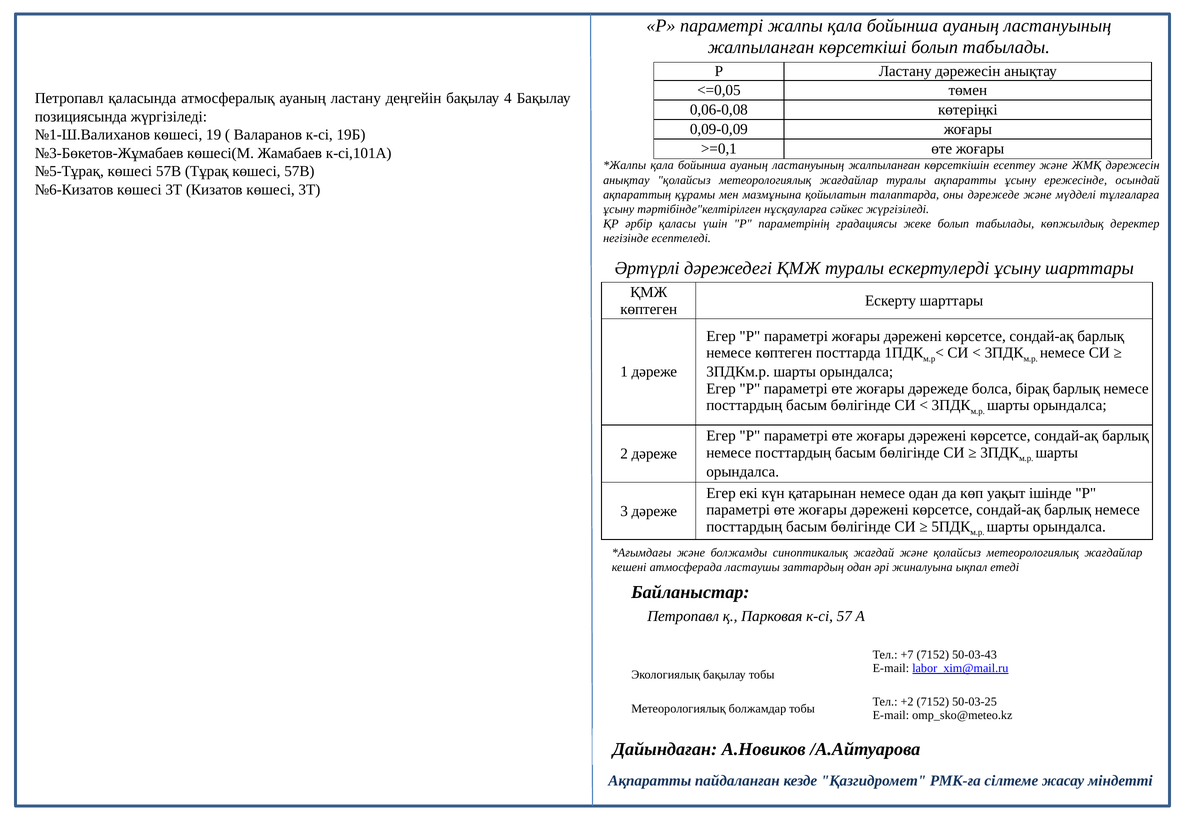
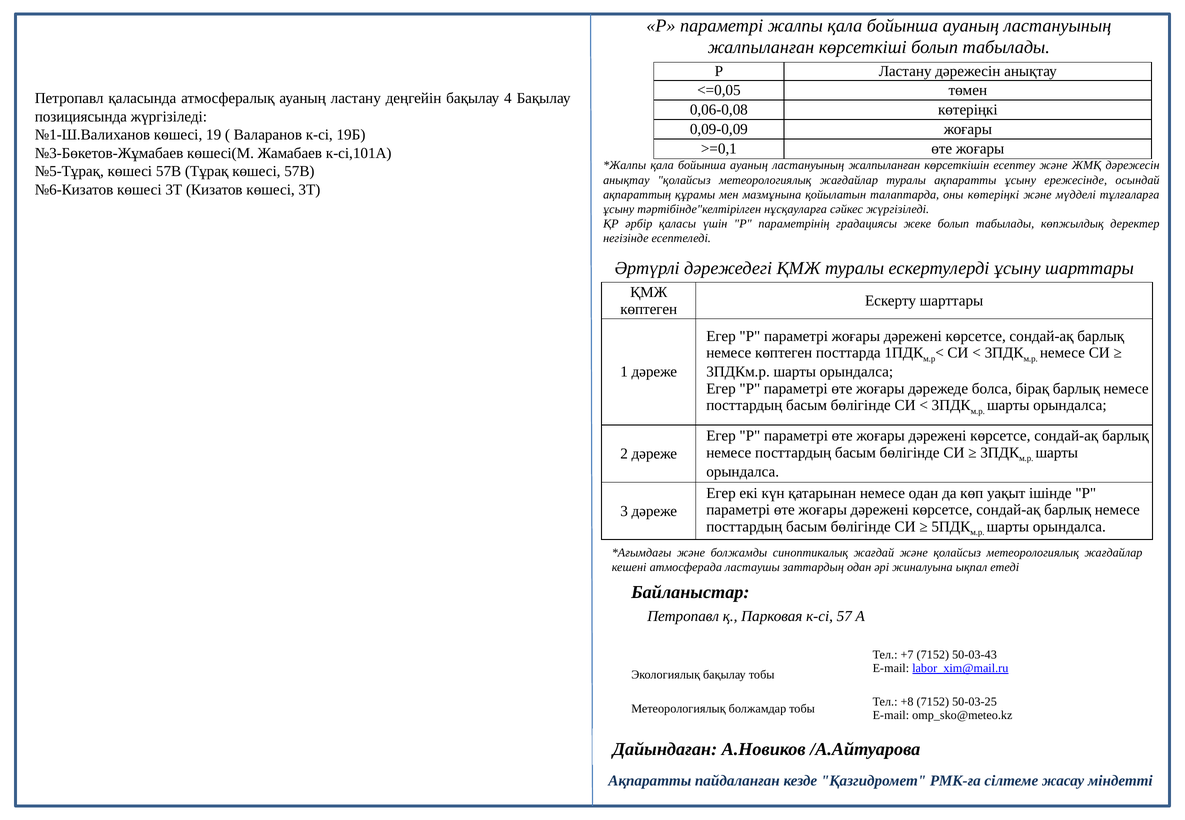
оны дәрежеде: дәрежеде -> көтеріңкі (993, 195)
+2: +2 -> +8 (907, 702)
